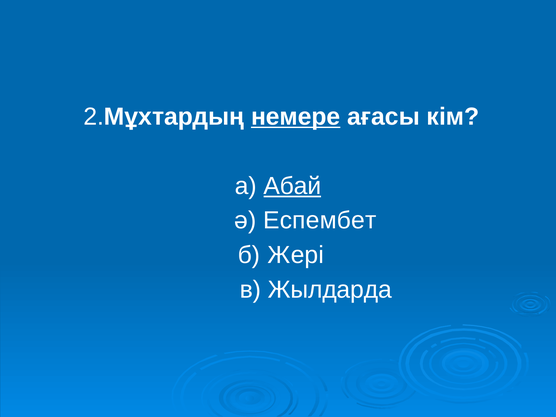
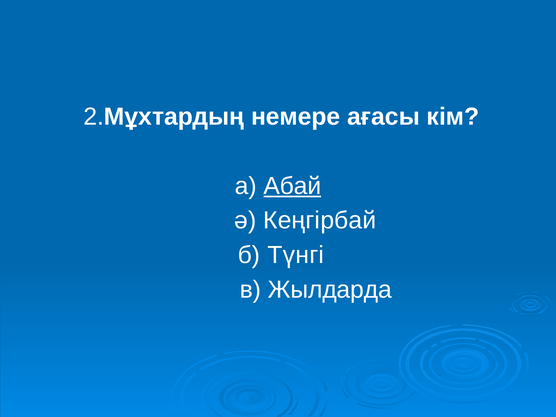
немере underline: present -> none (296, 117)
Еспембет: Еспембет -> Кеңгірбай (320, 220)
Жері: Жері -> Түнгі (296, 255)
